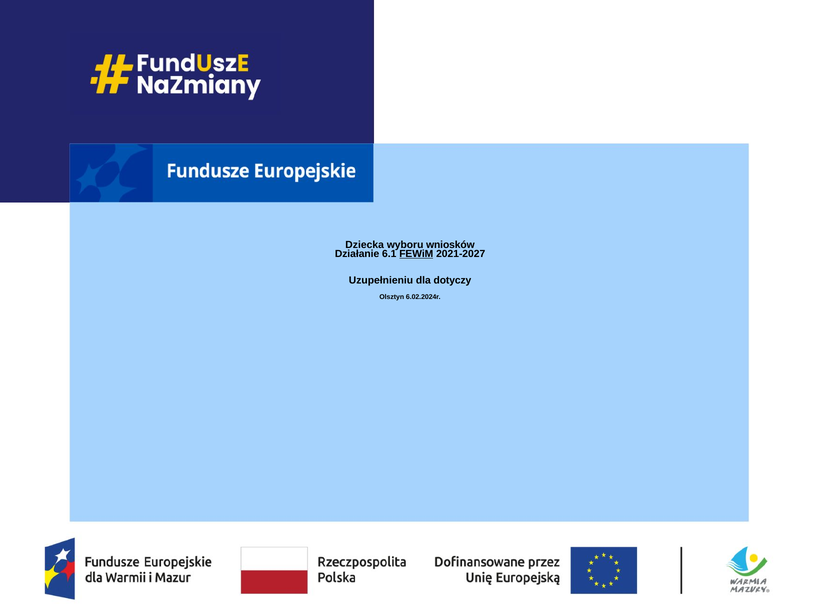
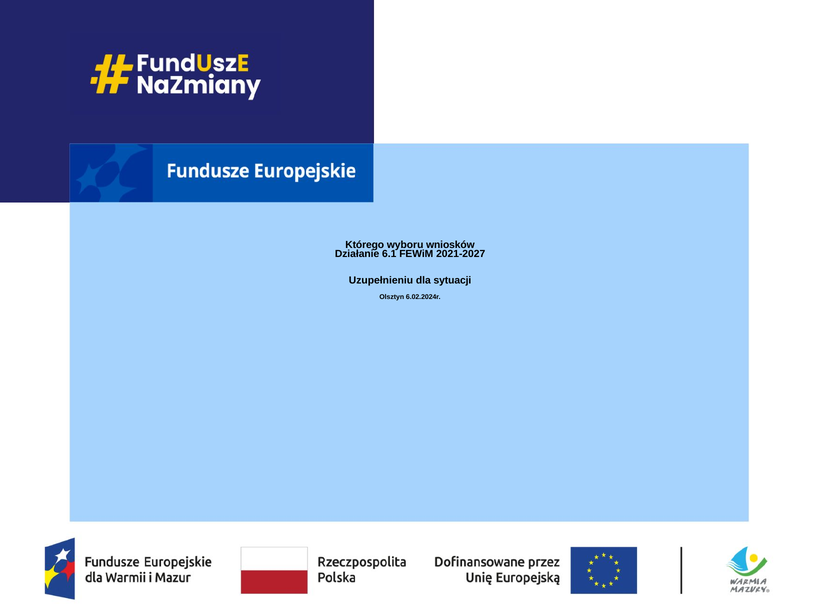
Dziecka: Dziecka -> Którego (365, 245)
FEWiM underline: present -> none (416, 254)
dotyczy: dotyczy -> sytuacji (452, 281)
